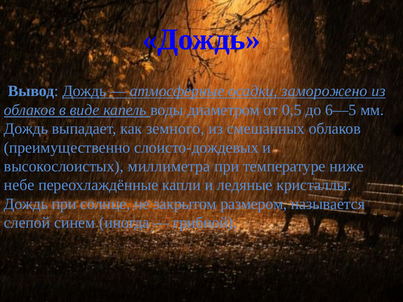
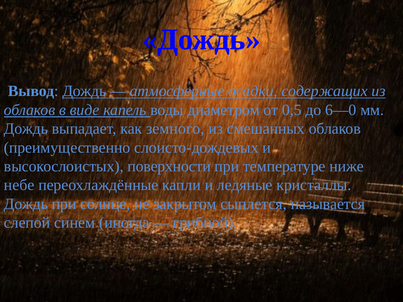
заморожено: заморожено -> содержащих (325, 91)
6—5: 6—5 -> 6—0 (341, 110)
миллиметра: миллиметра -> поверхности (169, 166)
размером: размером -> сыплется (254, 204)
